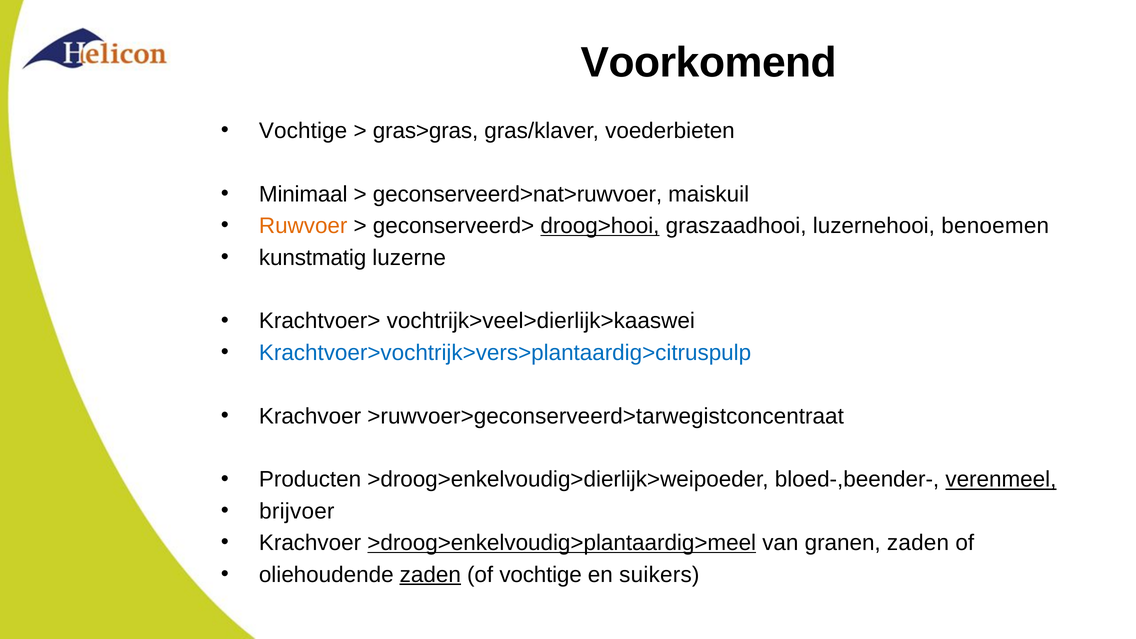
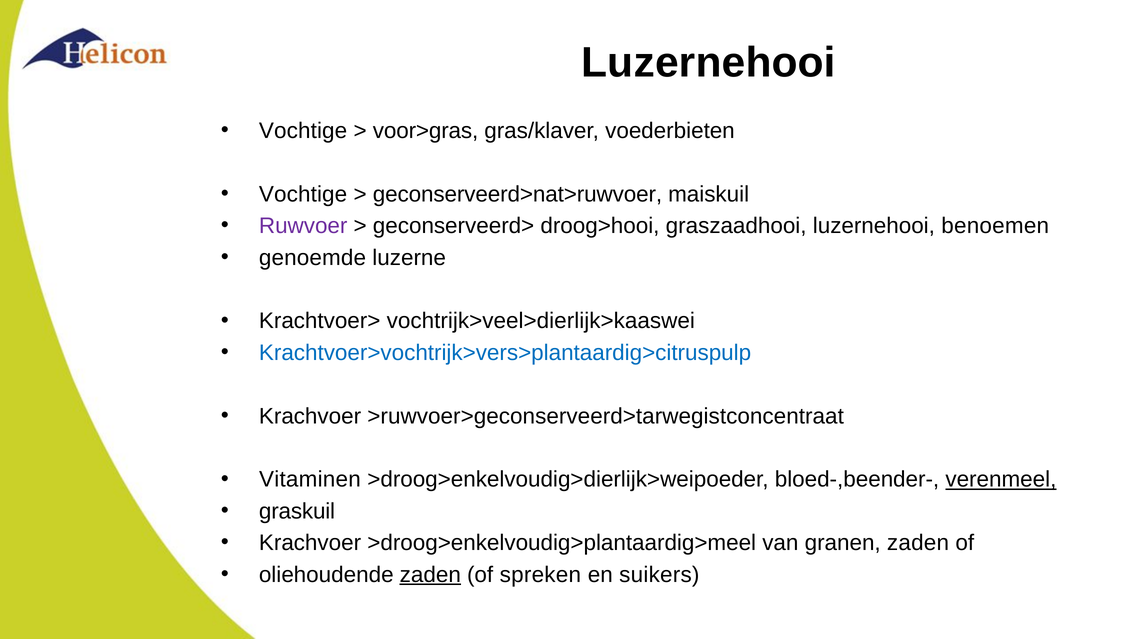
Voorkomend: Voorkomend -> Luzernehooi (708, 63)
gras>gras: gras>gras -> voor>gras (426, 131)
Minimaal: Minimaal -> Vochtige (303, 194)
Ruwvoer colour: orange -> purple (303, 226)
droog>hooi underline: present -> none (600, 226)
kunstmatig: kunstmatig -> genoemde (313, 258)
Producten: Producten -> Vitaminen (310, 479)
brijvoer: brijvoer -> graskuil (297, 511)
>droog>enkelvoudig>plantaardig>meel underline: present -> none (562, 543)
of vochtige: vochtige -> spreken (540, 575)
